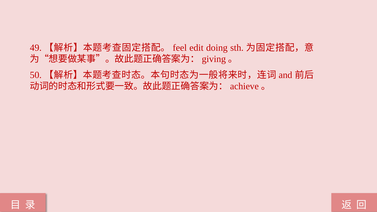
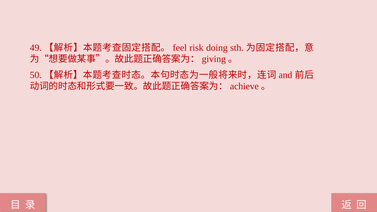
edit: edit -> risk (196, 48)
